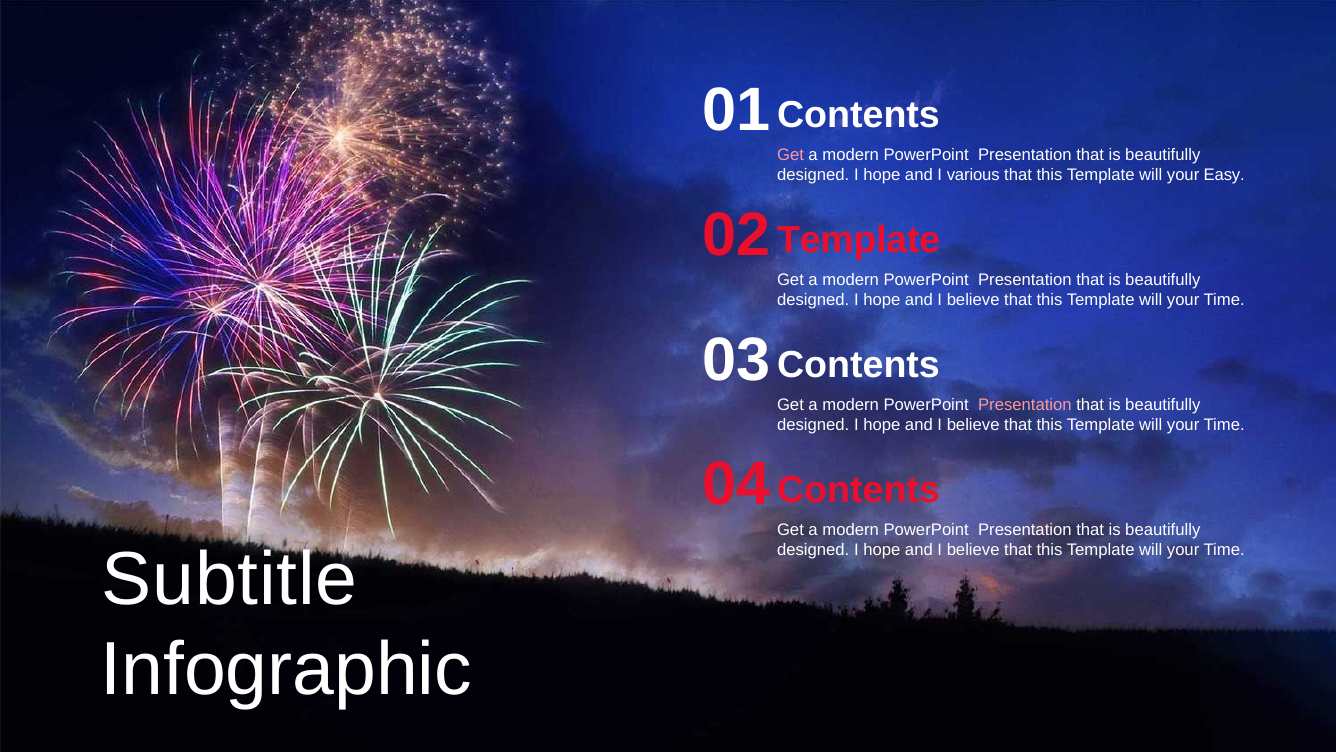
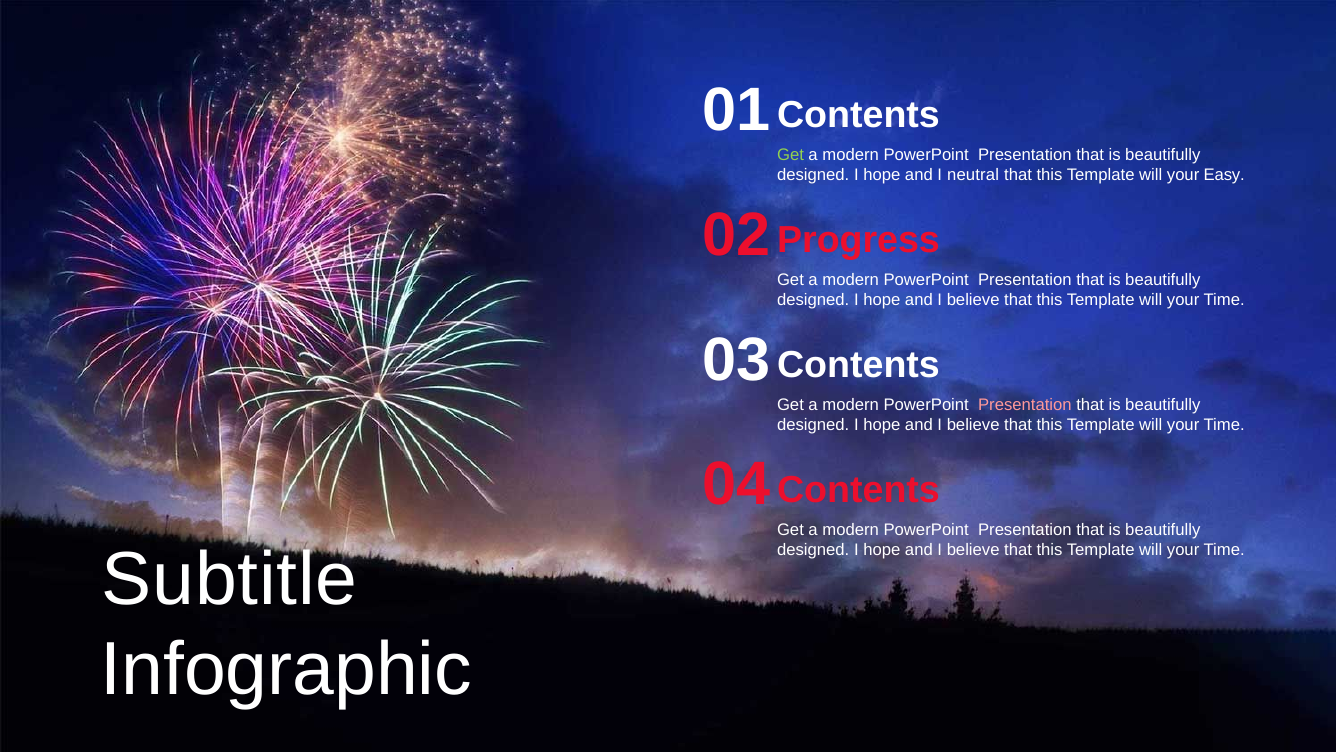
Get colour: pink -> light green (791, 155)
various: various -> neutral (973, 175)
Template: Template -> Progress (859, 240)
